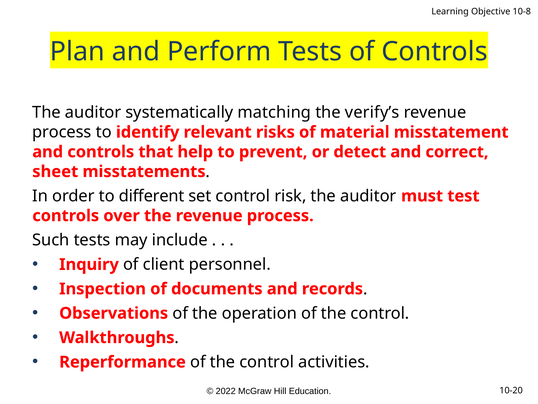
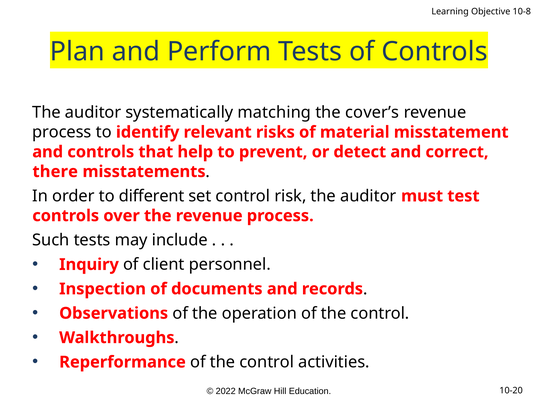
verify’s: verify’s -> cover’s (372, 112)
sheet: sheet -> there (55, 171)
